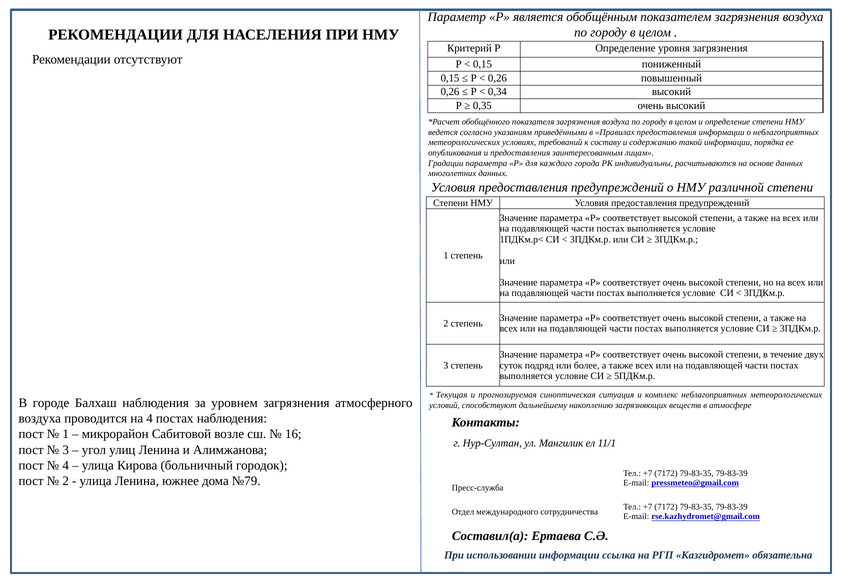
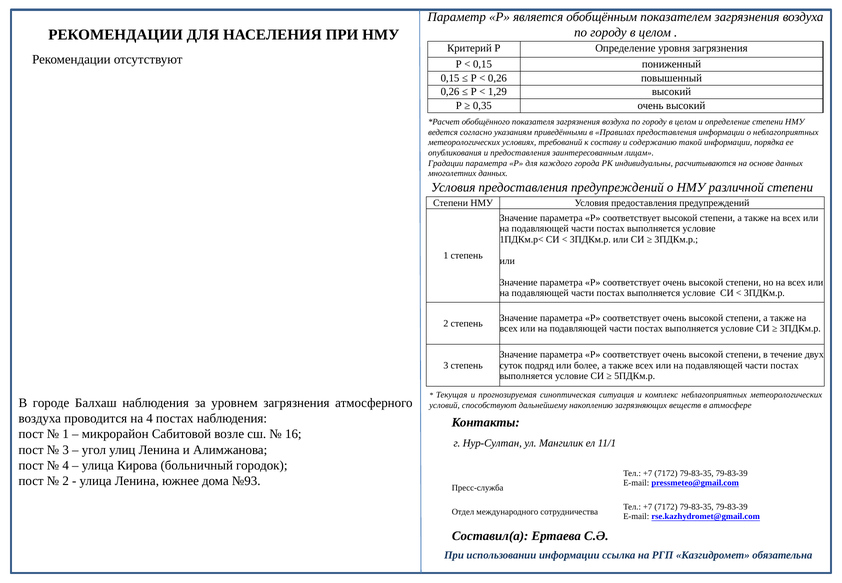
0,34: 0,34 -> 1,29 (497, 92)
№79: №79 -> №93 (246, 481)
